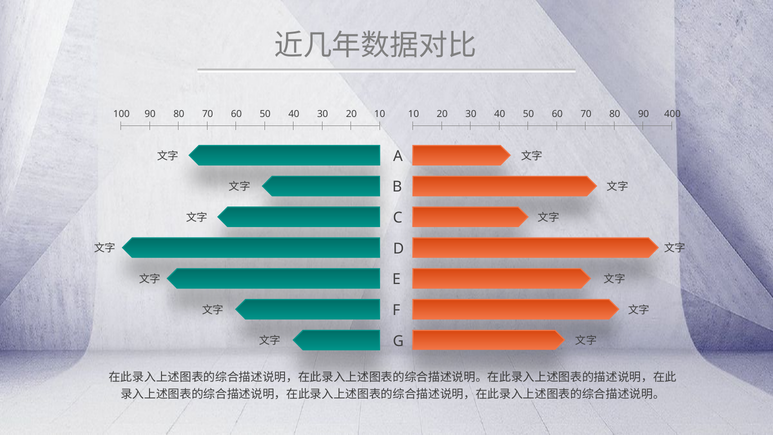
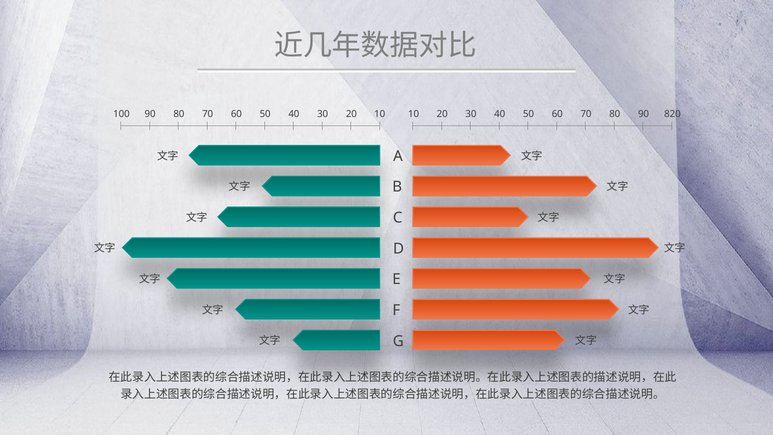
400: 400 -> 820 (672, 114)
